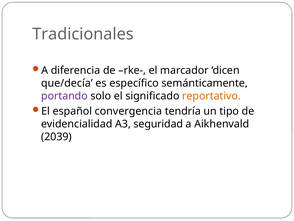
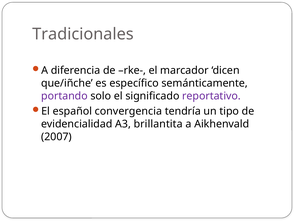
que/decía: que/decía -> que/iñche (67, 83)
reportativo colour: orange -> purple (211, 96)
seguridad: seguridad -> brillantita (158, 124)
2039: 2039 -> 2007 (56, 136)
